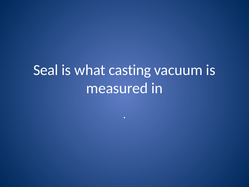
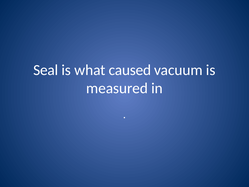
casting: casting -> caused (130, 70)
